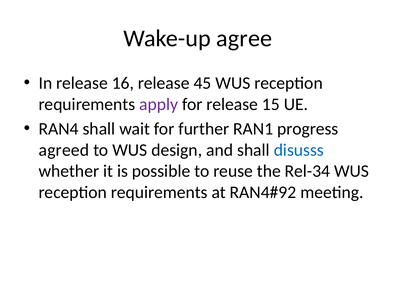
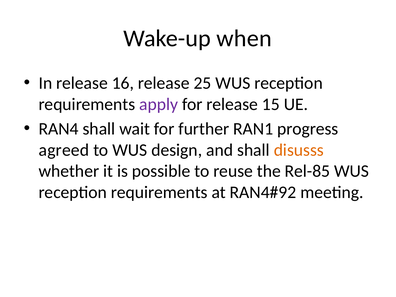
agree: agree -> when (244, 38)
45: 45 -> 25 (202, 83)
disusss colour: blue -> orange (299, 150)
Rel-34: Rel-34 -> Rel-85 (307, 171)
